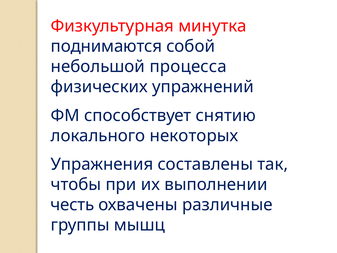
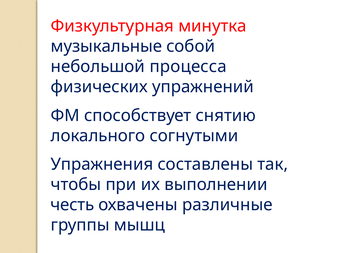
поднимаются: поднимаются -> музыкальные (106, 46)
некоторых: некоторых -> согнутыми (194, 136)
